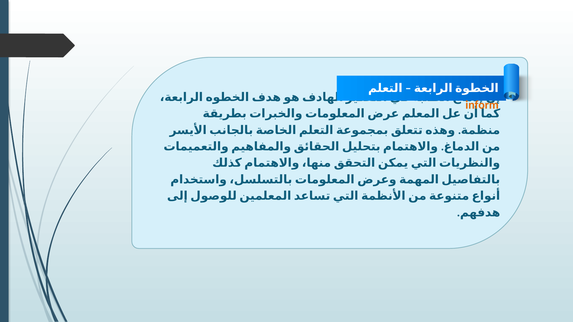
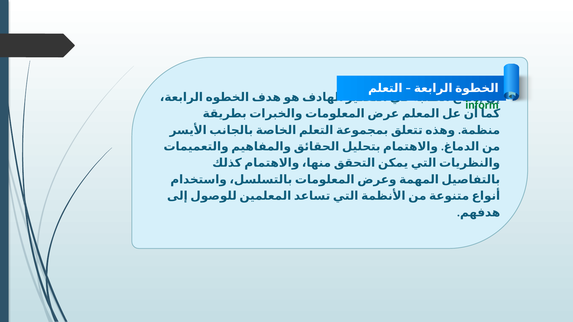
inform colour: orange -> green (482, 105)
